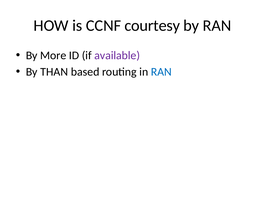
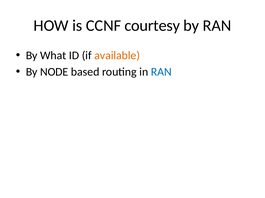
More: More -> What (53, 56)
available colour: purple -> orange (117, 56)
THAN: THAN -> NODE (54, 72)
